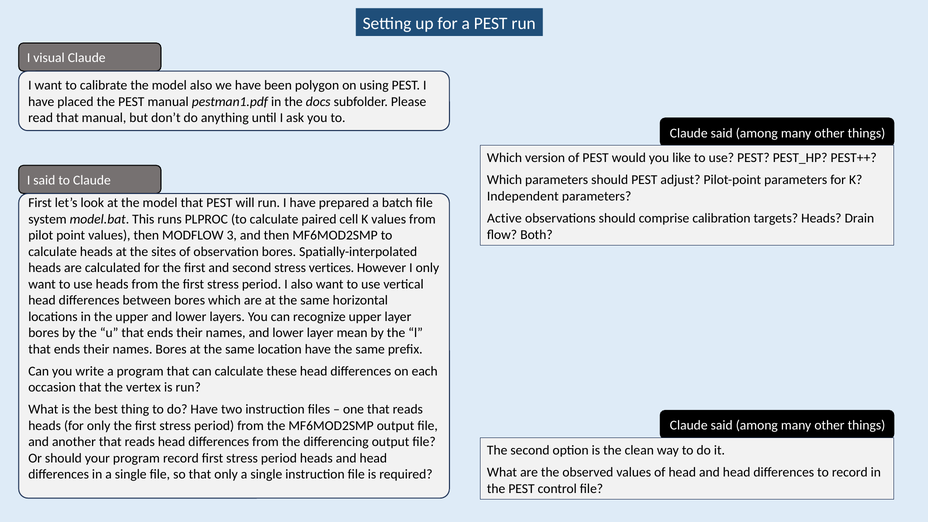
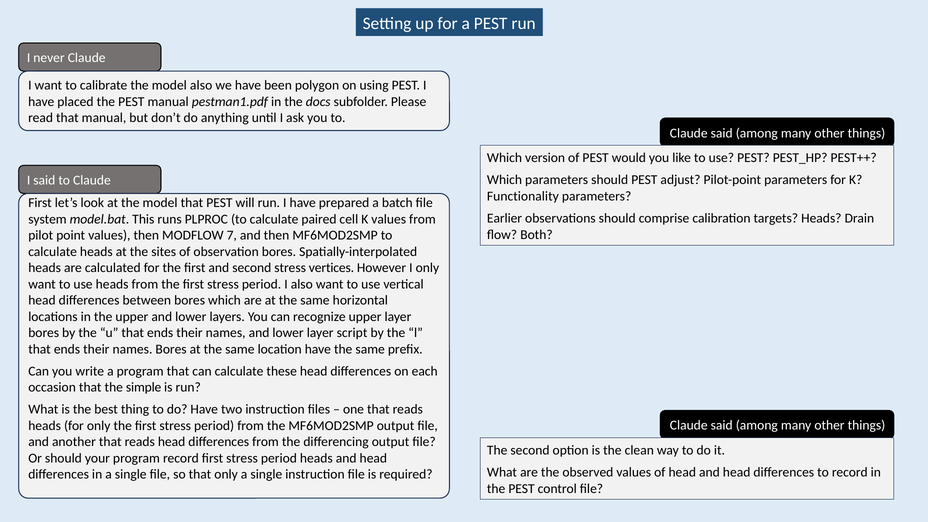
visual: visual -> never (49, 58)
Independent: Independent -> Functionality (523, 196)
Active: Active -> Earlier (505, 218)
3: 3 -> 7 (232, 235)
mean: mean -> script (352, 333)
vertex: vertex -> simple (144, 387)
